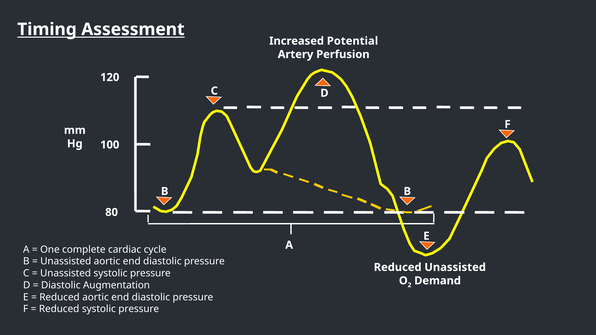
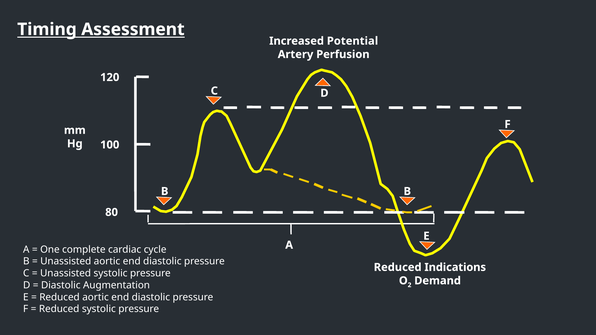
Reduced Unassisted: Unassisted -> Indications (455, 267)
